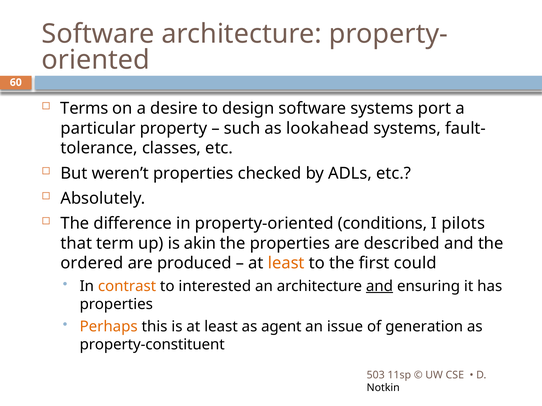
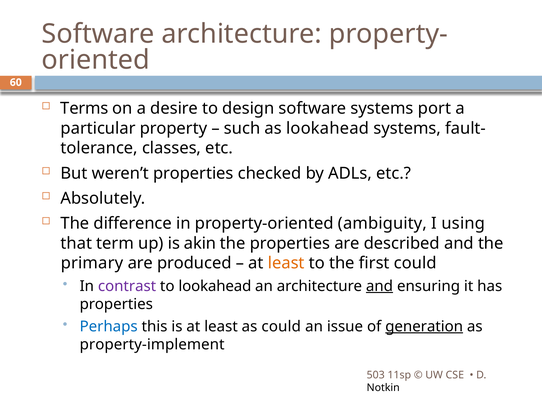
conditions: conditions -> ambiguity (382, 224)
pilots: pilots -> using (463, 224)
ordered: ordered -> primary (92, 263)
contrast colour: orange -> purple (127, 286)
to interested: interested -> lookahead (215, 286)
Perhaps colour: orange -> blue (109, 327)
as agent: agent -> could (281, 327)
generation underline: none -> present (424, 327)
property-constituent: property-constituent -> property-implement (152, 345)
